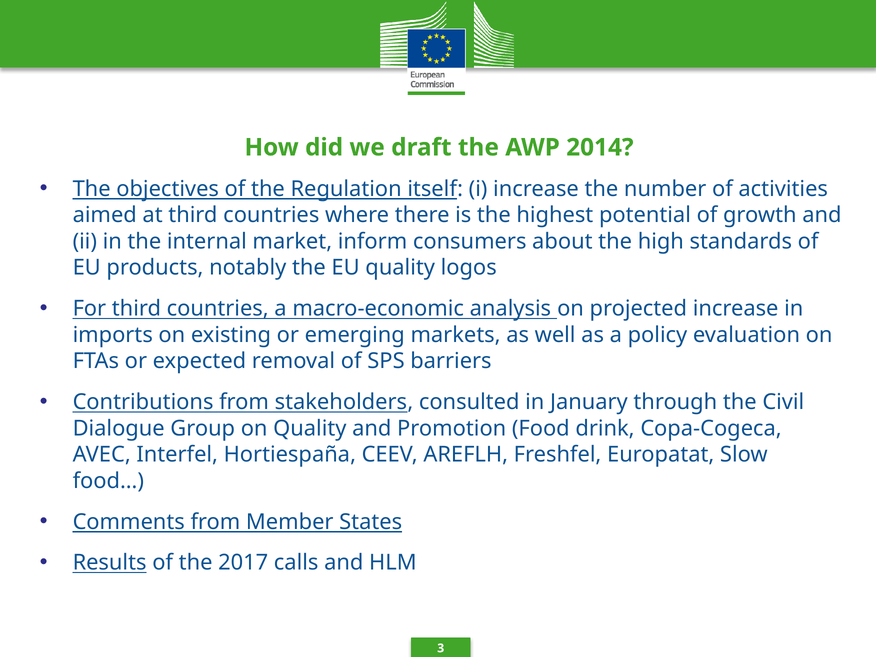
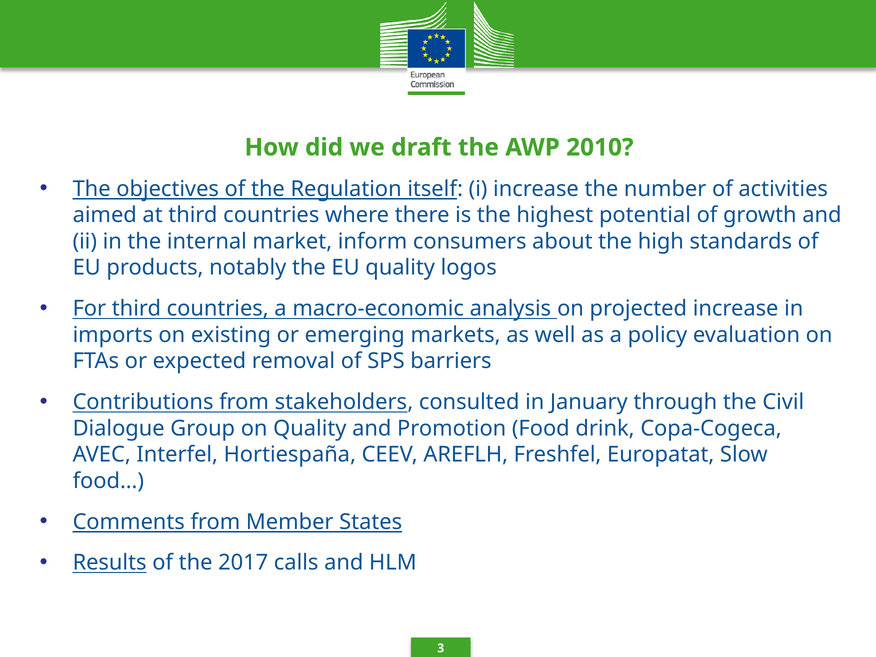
2014: 2014 -> 2010 (600, 147)
